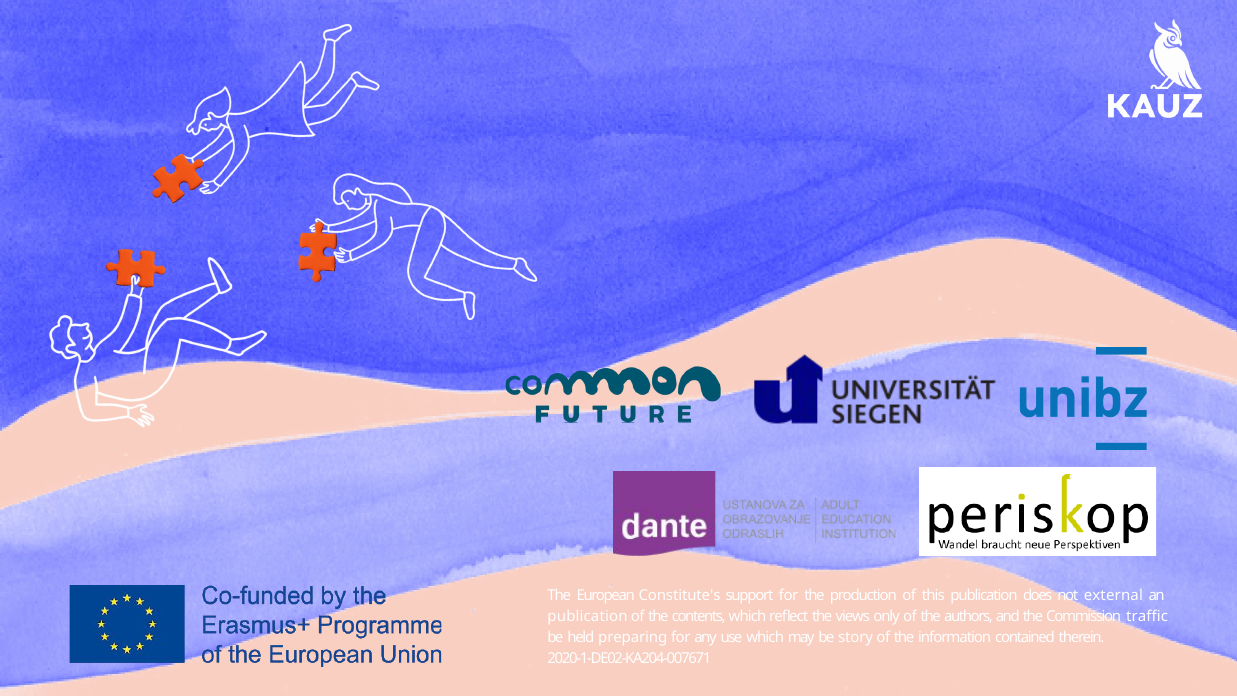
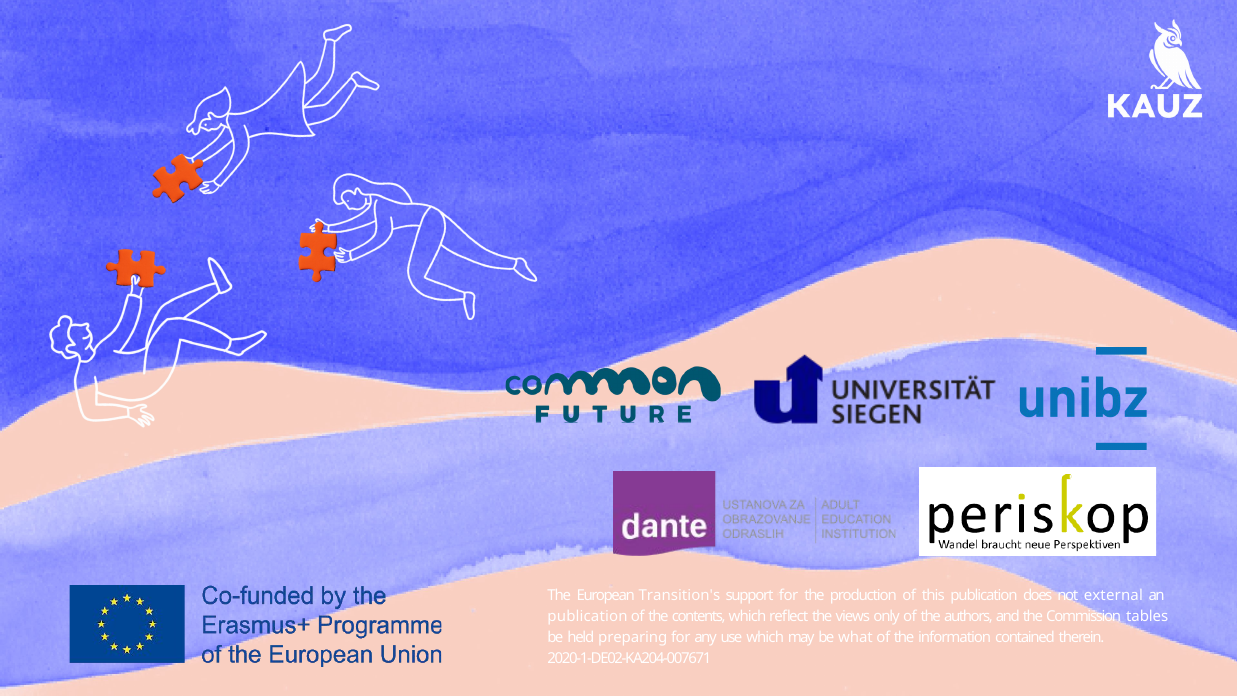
Constitute's: Constitute's -> Transition's (679, 595)
traffic: traffic -> tables (1147, 616)
story: story -> what (855, 637)
